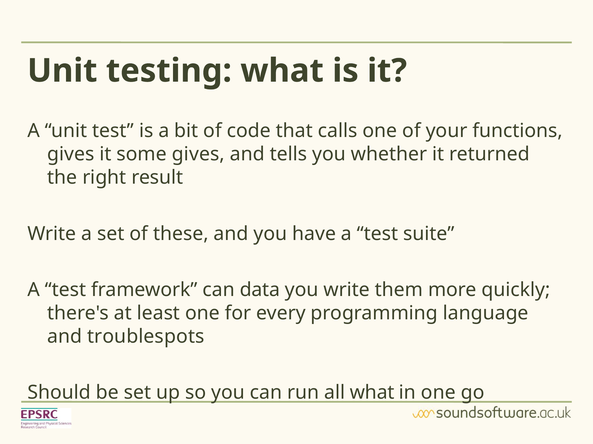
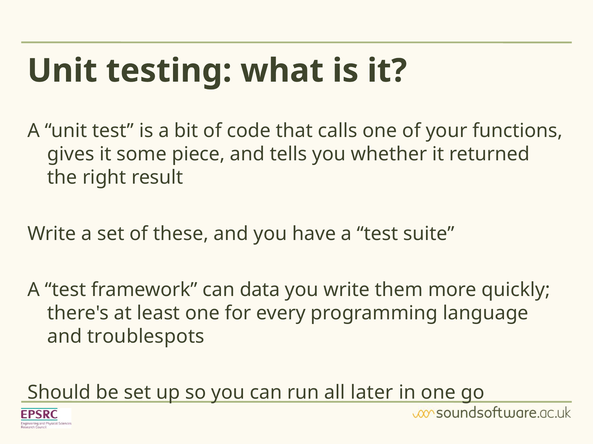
some gives: gives -> piece (198, 154)
all what: what -> later (372, 393)
